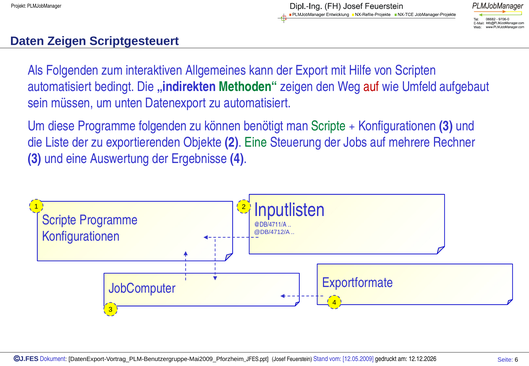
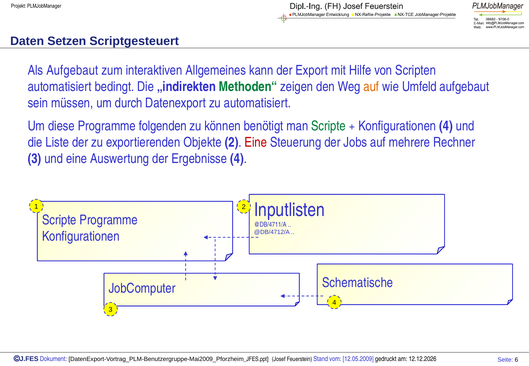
Daten Zeigen: Zeigen -> Setzen (67, 41)
Als Folgenden: Folgenden -> Aufgebaut (72, 70)
auf colour: red -> orange (371, 87)
unten: unten -> durch (129, 103)
Konfigurationen 3: 3 -> 4 (446, 126)
Eine colour: green -> red (256, 142)
Exportformate: Exportformate -> Schematische (358, 283)
